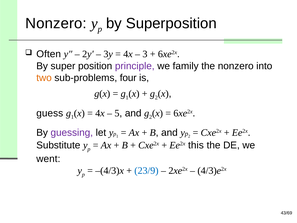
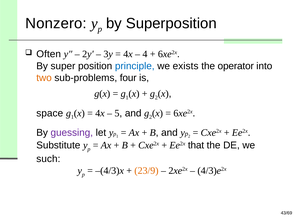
3: 3 -> 4 (145, 54)
principle colour: purple -> blue (135, 66)
family: family -> exists (186, 66)
the nonzero: nonzero -> operator (236, 66)
guess: guess -> space (50, 113)
this: this -> that (196, 145)
went: went -> such (48, 159)
23/9 colour: blue -> orange (146, 171)
